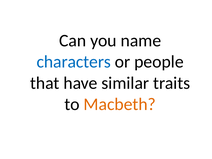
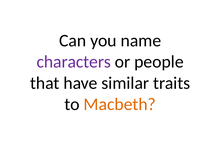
characters colour: blue -> purple (74, 62)
